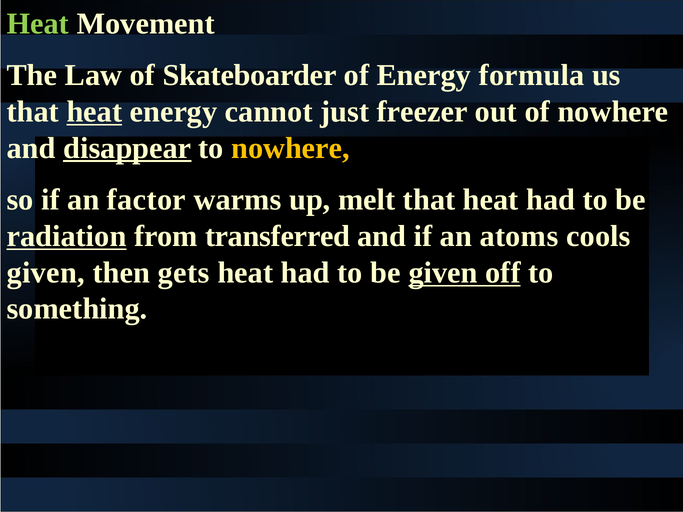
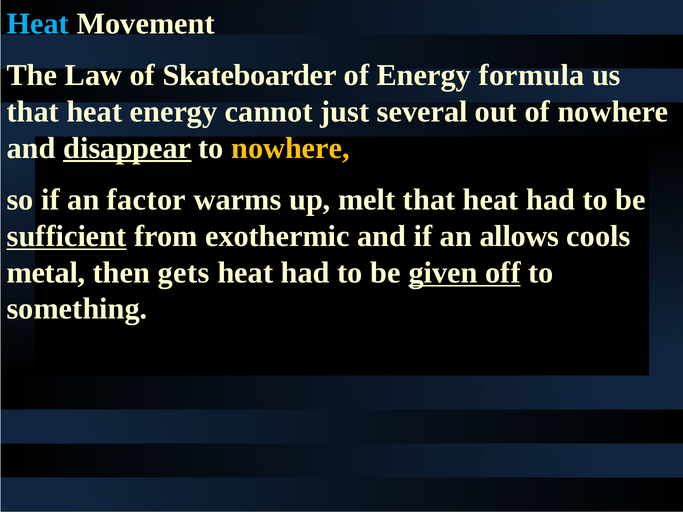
Heat colour: light green -> light blue (38, 24)
heat underline: present -> none (94, 112)
freezer: freezer -> several (422, 112)
radiation: radiation -> sufficient (67, 236)
transferred: transferred -> exothermic (277, 236)
atoms: atoms -> allows (519, 236)
given: given -> metal (46, 273)
